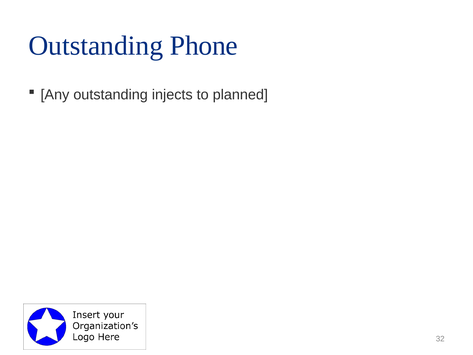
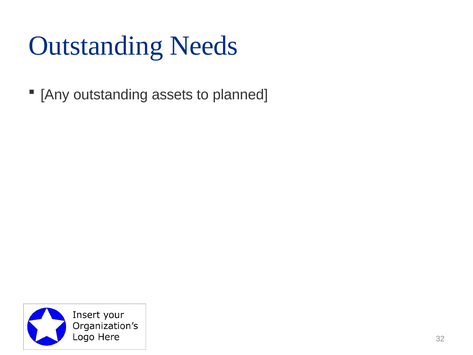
Phone: Phone -> Needs (204, 46)
injects: injects -> assets (172, 95)
